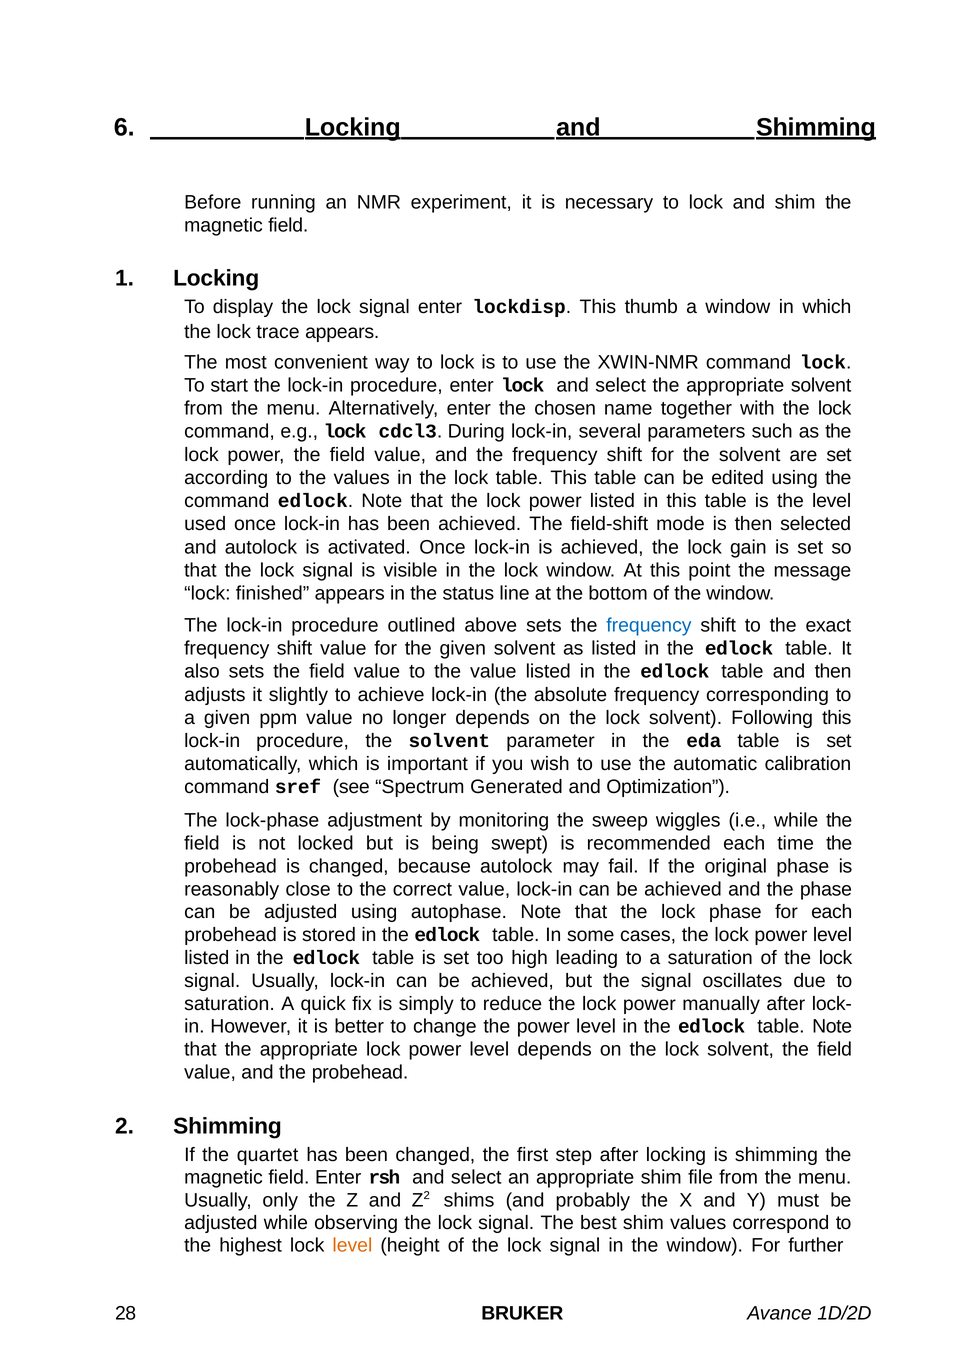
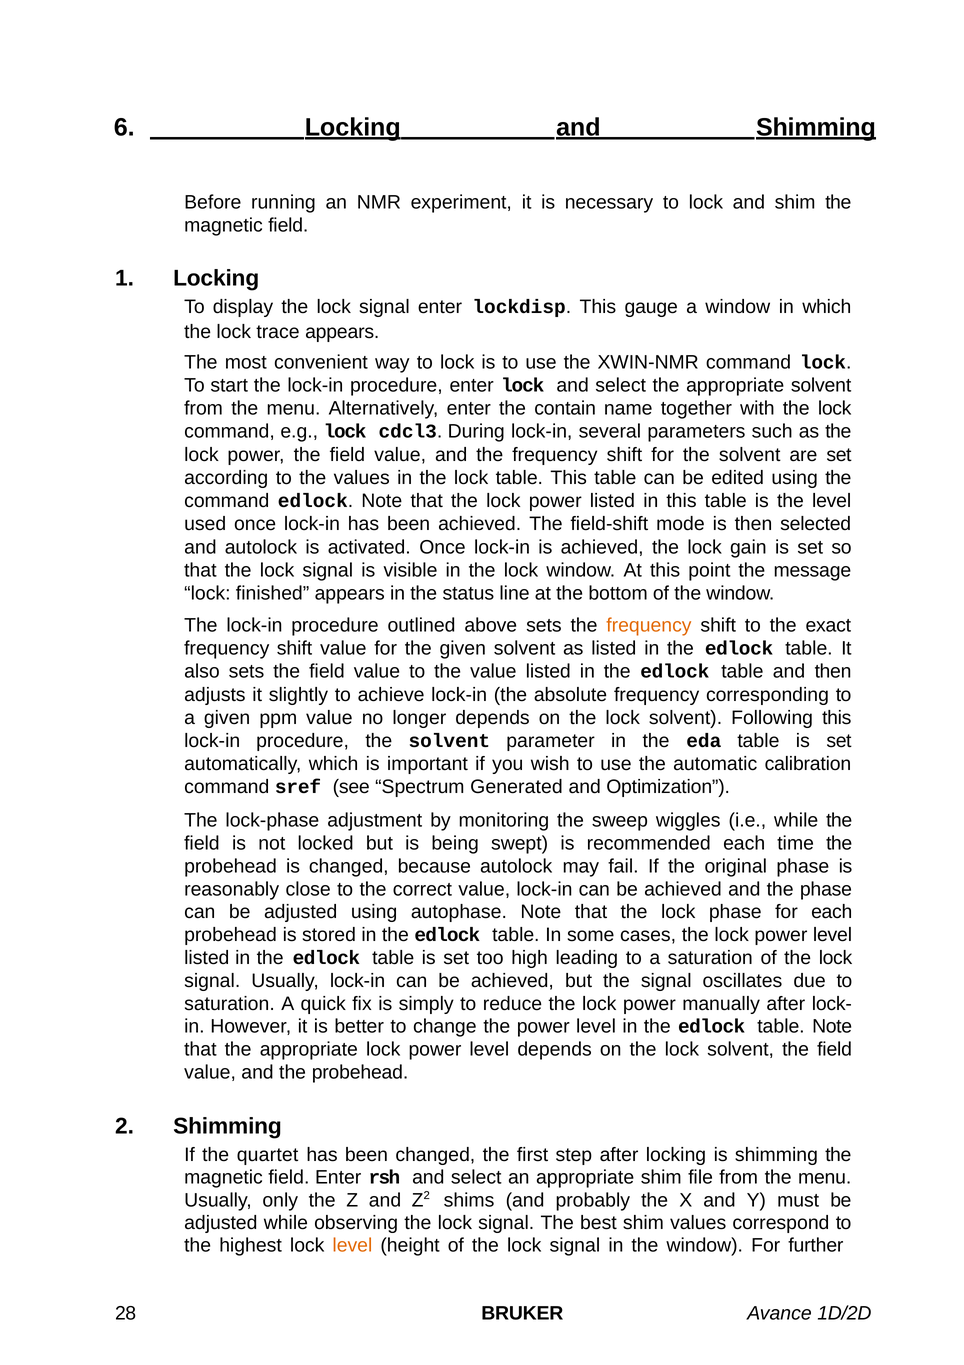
thumb: thumb -> gauge (651, 307)
chosen: chosen -> contain (565, 408)
frequency colour: blue -> orange (649, 625)
